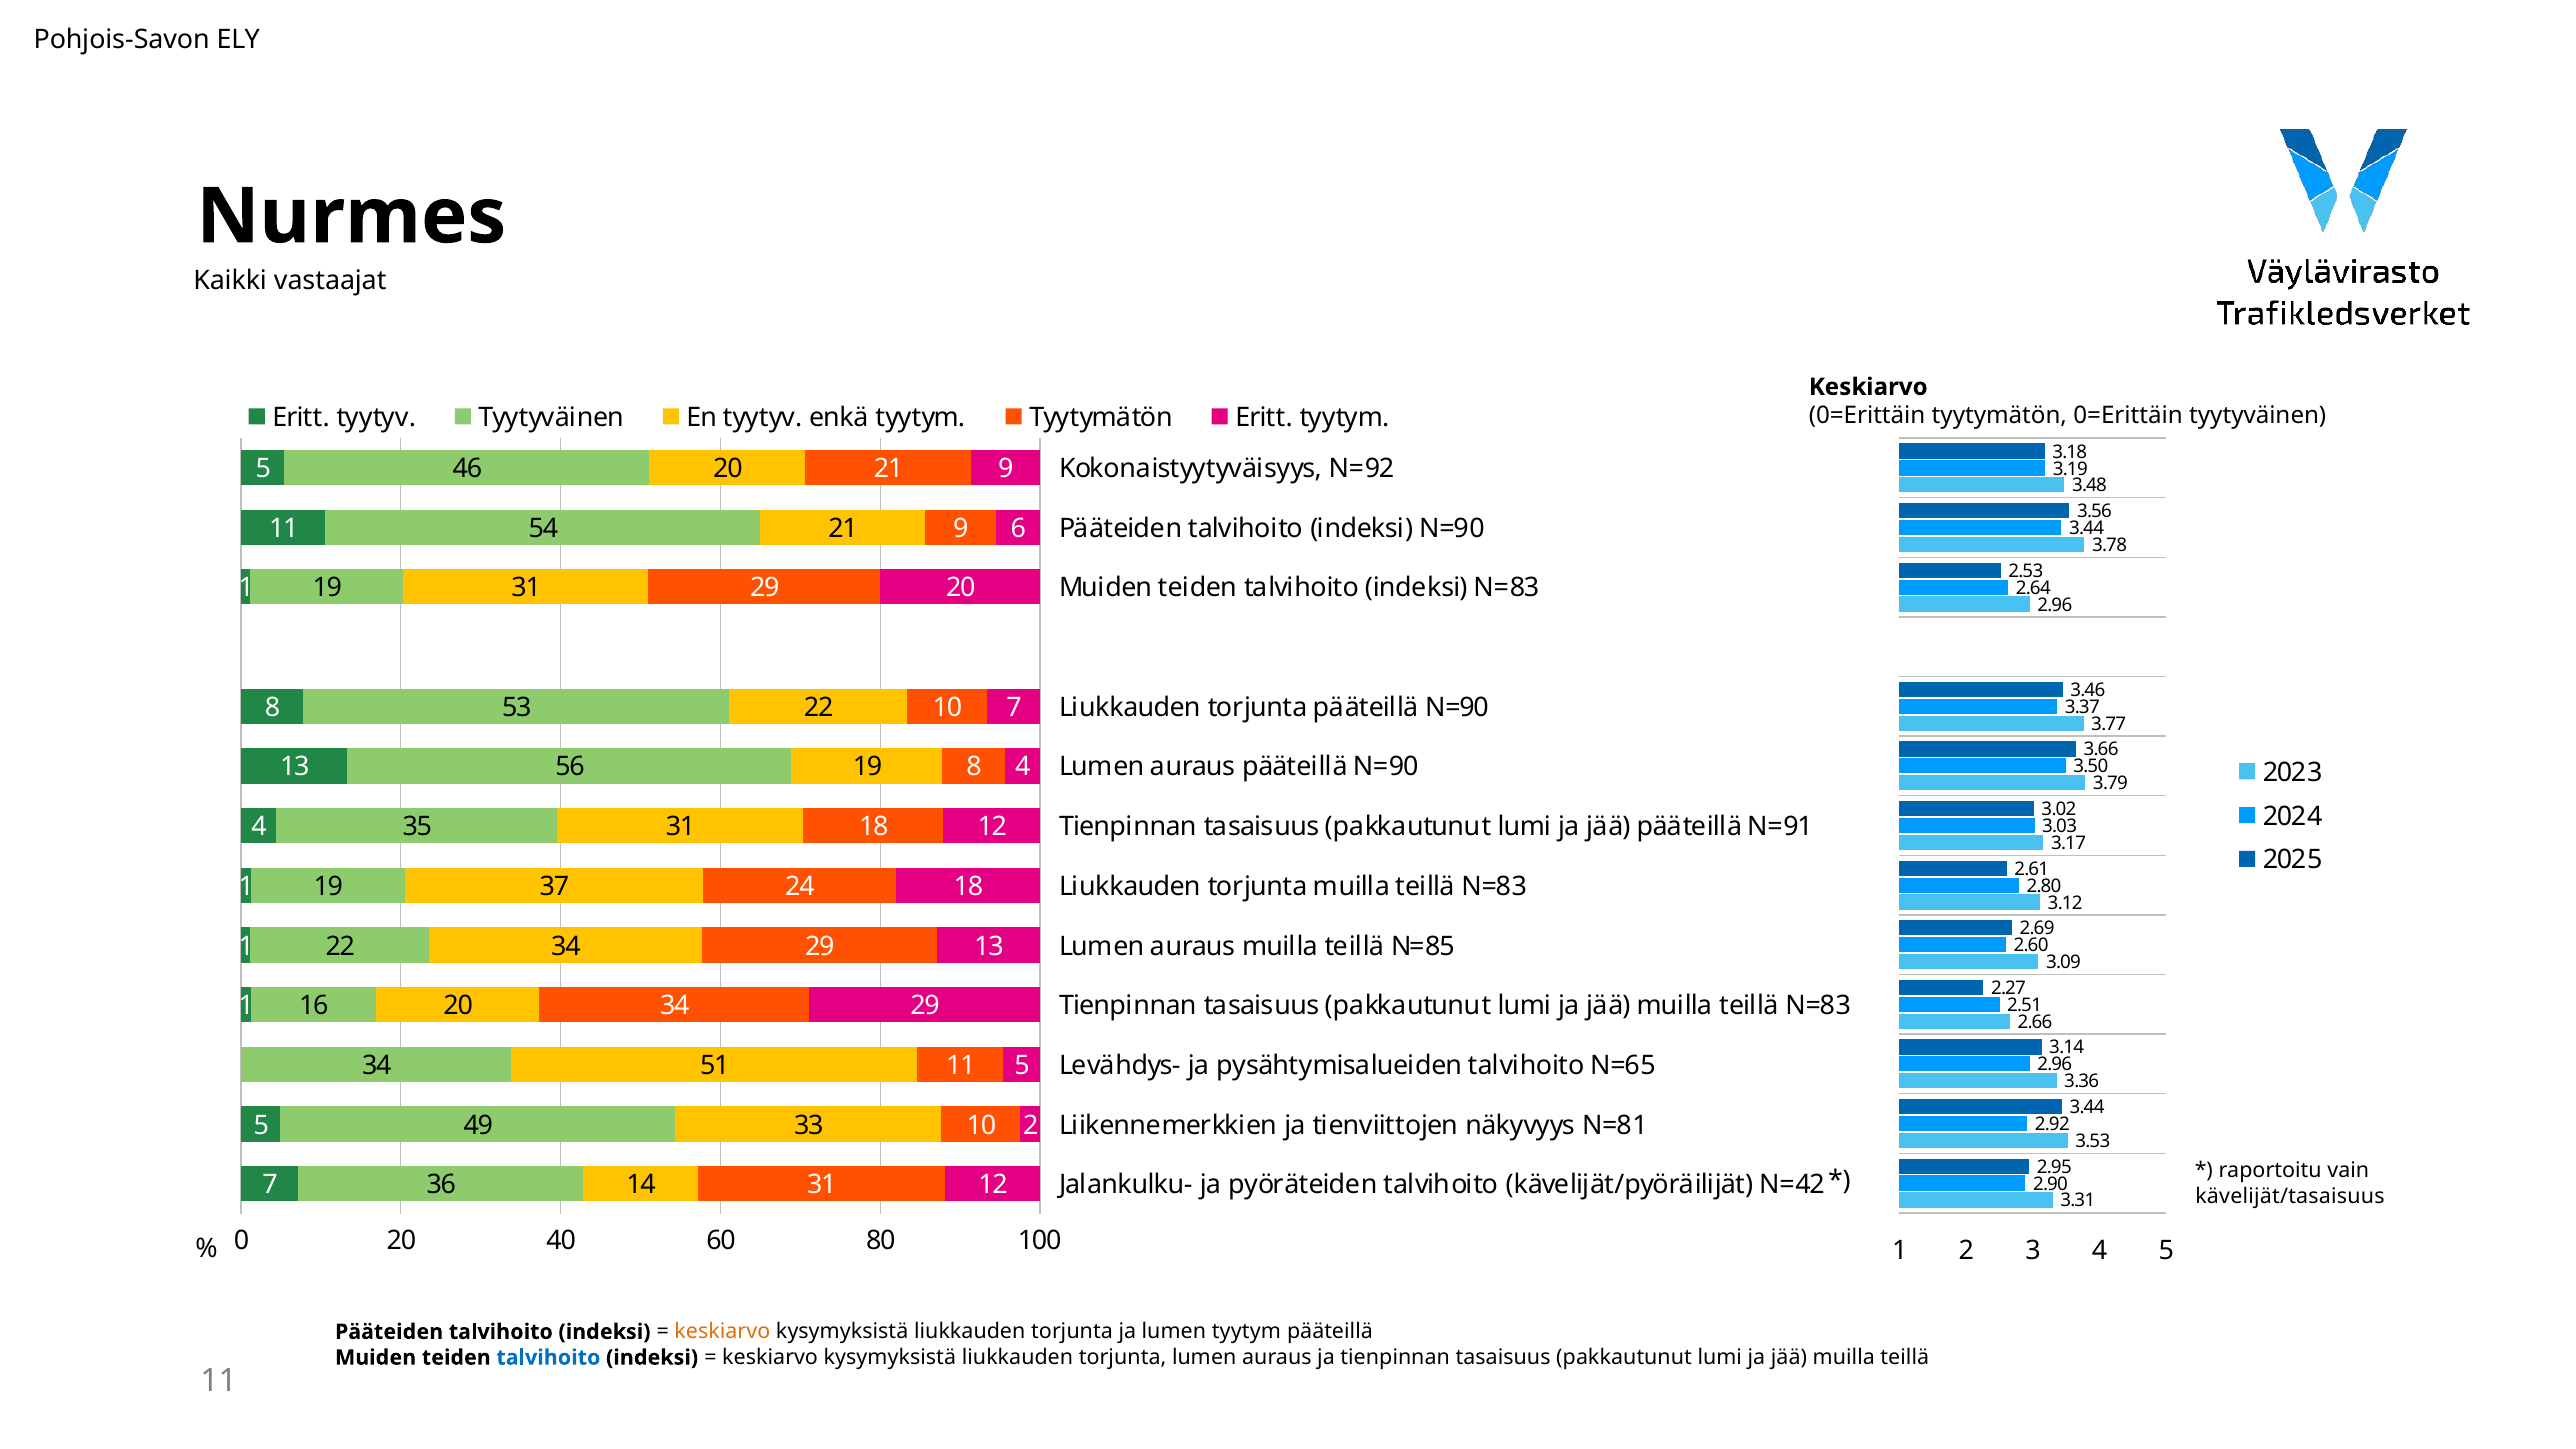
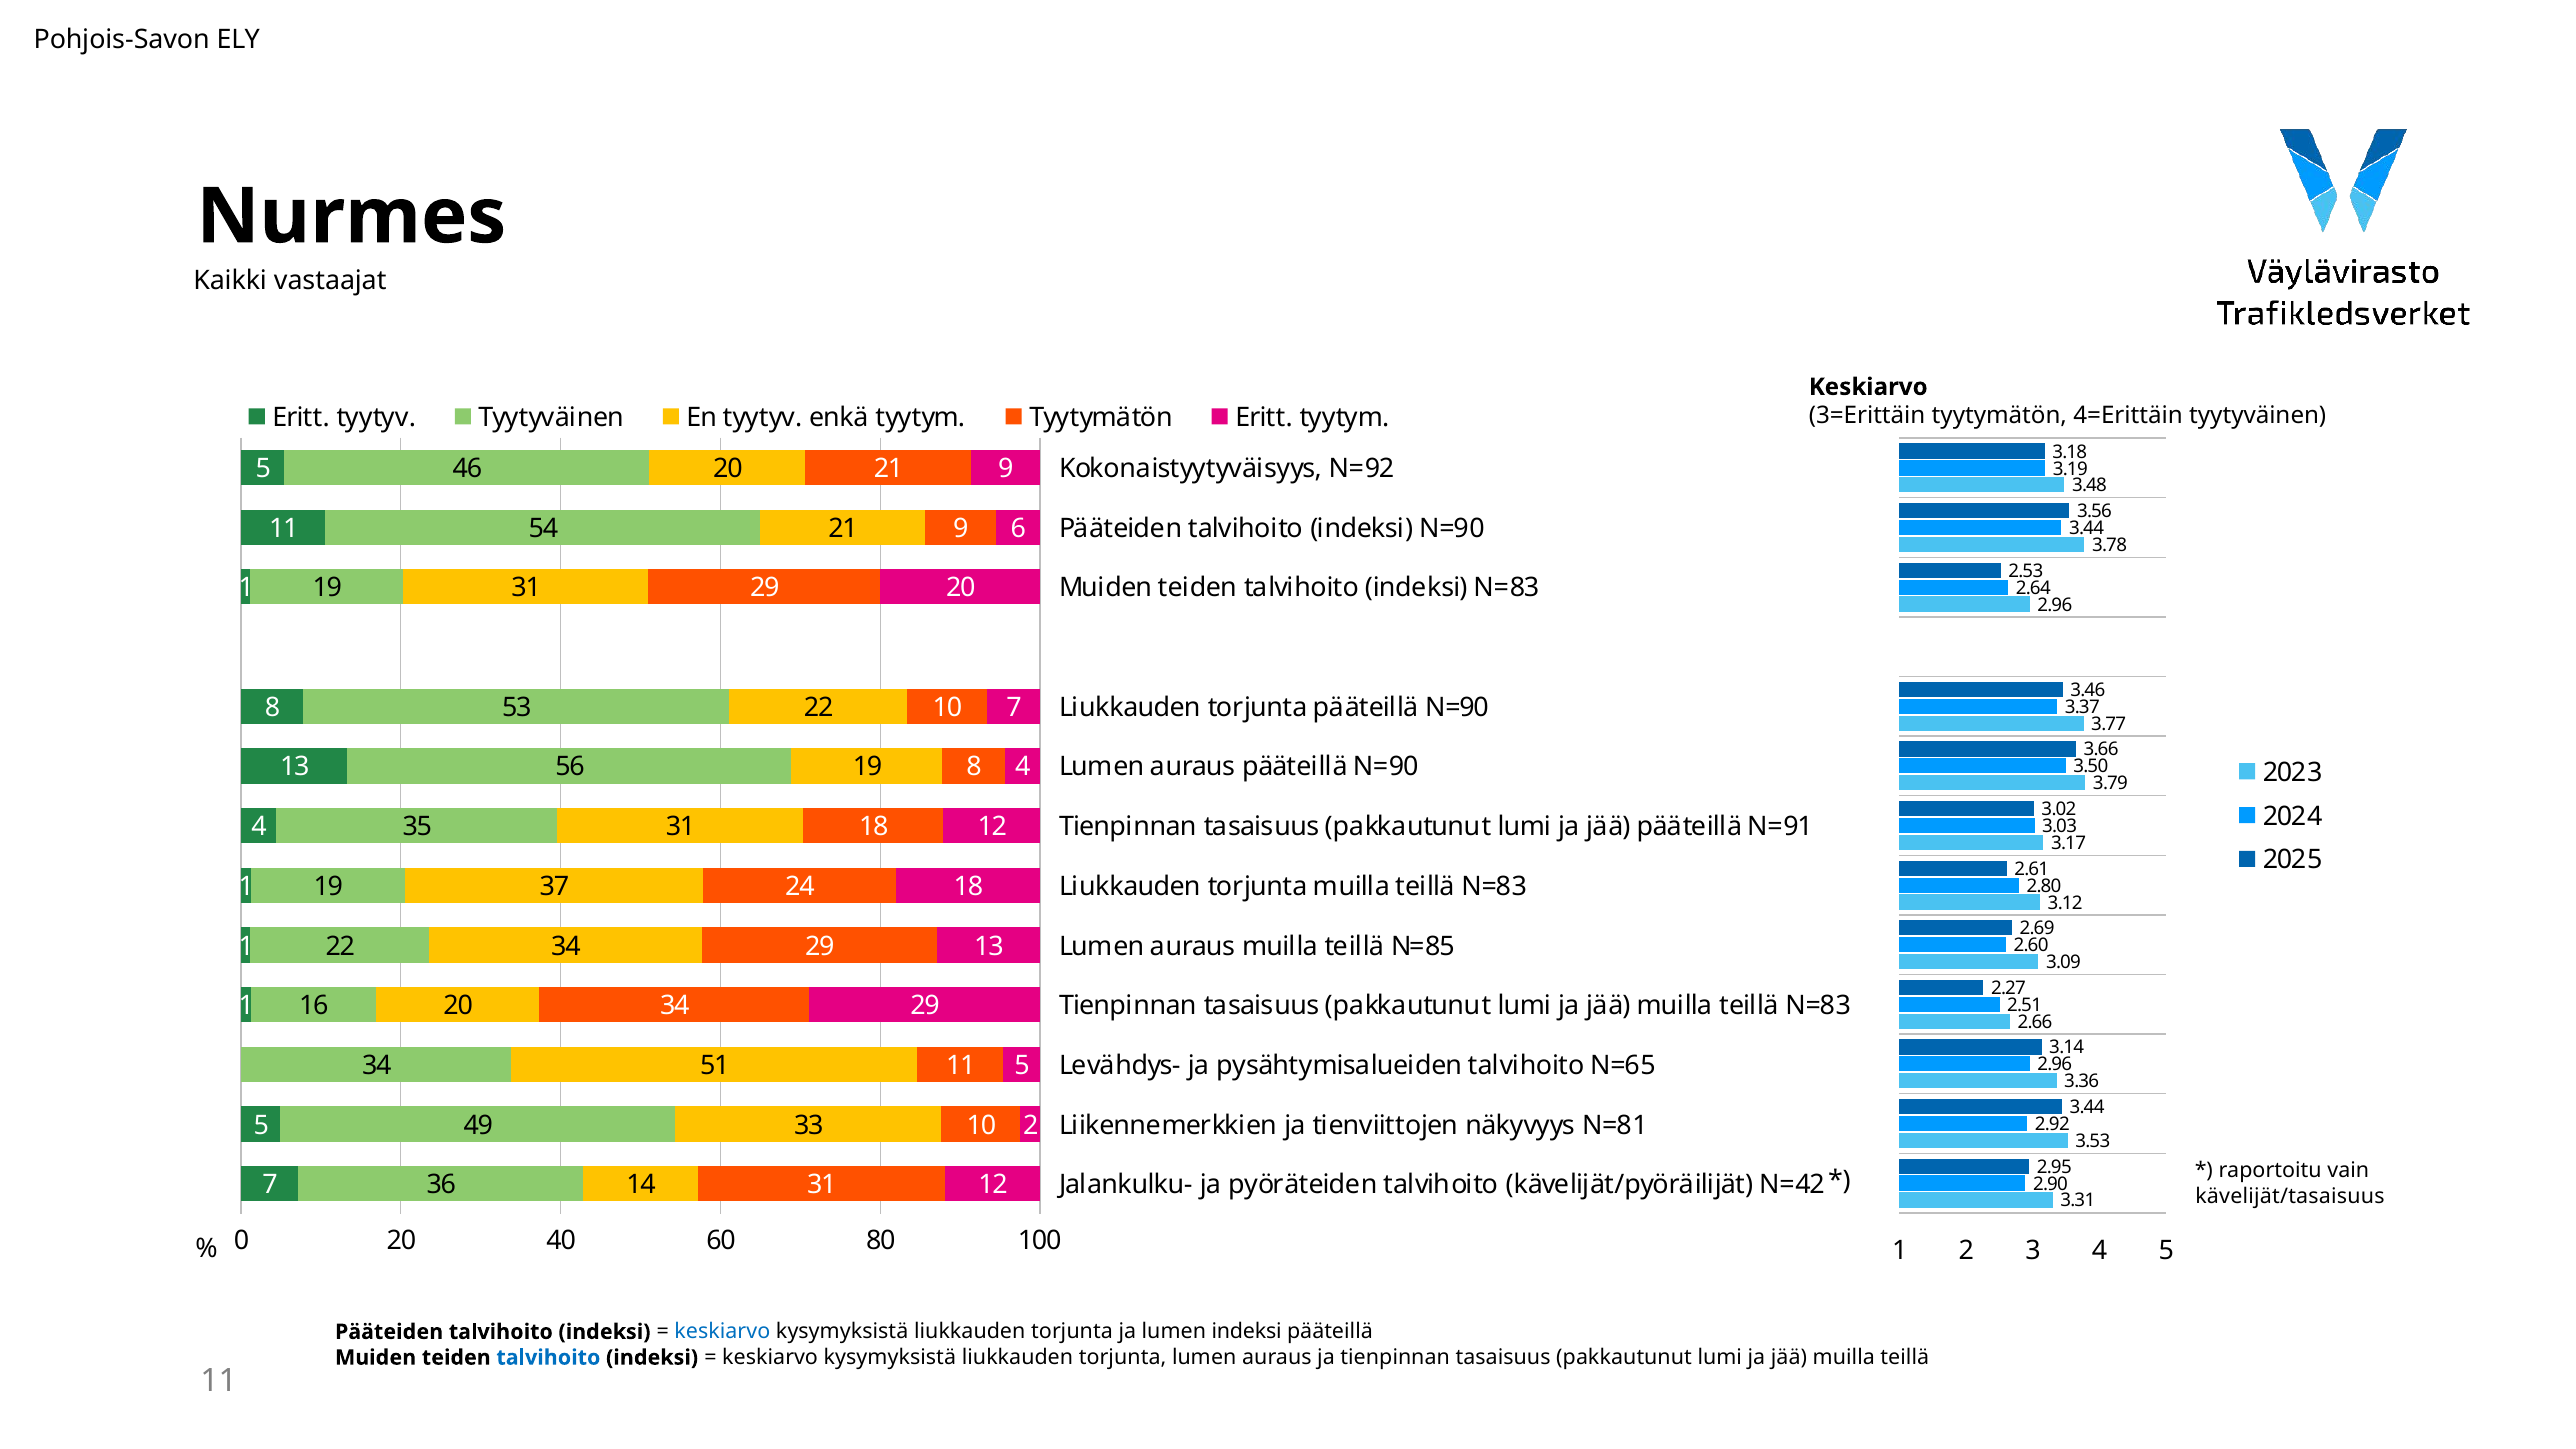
0=Erittäin: 0=Erittäin -> 3=Erittäin (1867, 416)
tyytymätön 0=Erittäin: 0=Erittäin -> 4=Erittäin (2128, 416)
keskiarvo colour: orange -> blue (722, 1332)
lumen tyytym: tyytym -> indeksi (1247, 1332)
